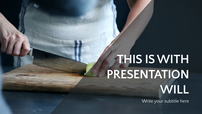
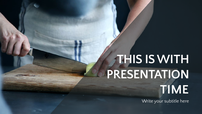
WILL: WILL -> TIME (174, 89)
